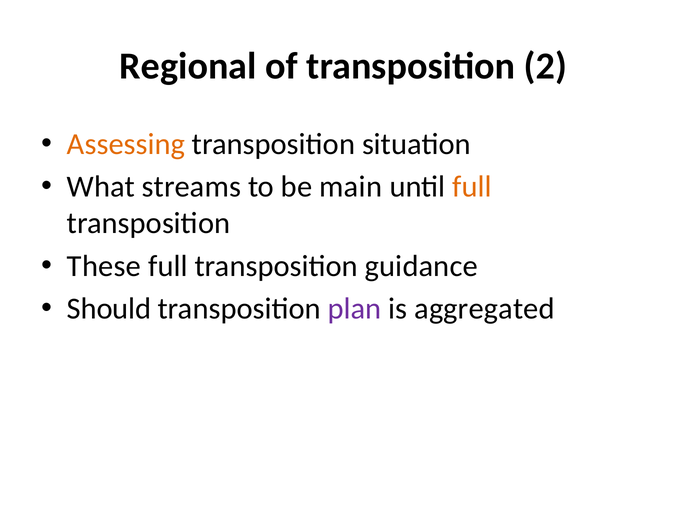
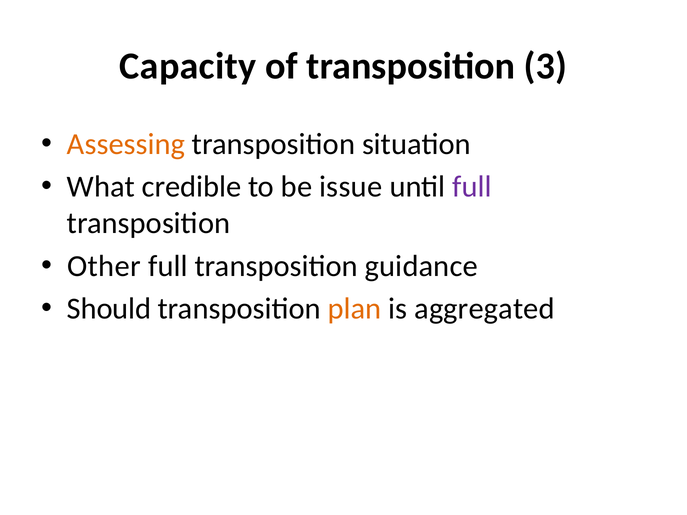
Regional: Regional -> Capacity (188, 66)
2: 2 -> 3 (545, 66)
streams: streams -> credible (191, 187)
main: main -> issue (351, 187)
full colour: orange -> purple (472, 187)
These: These -> Other (104, 266)
plan colour: purple -> orange (355, 309)
